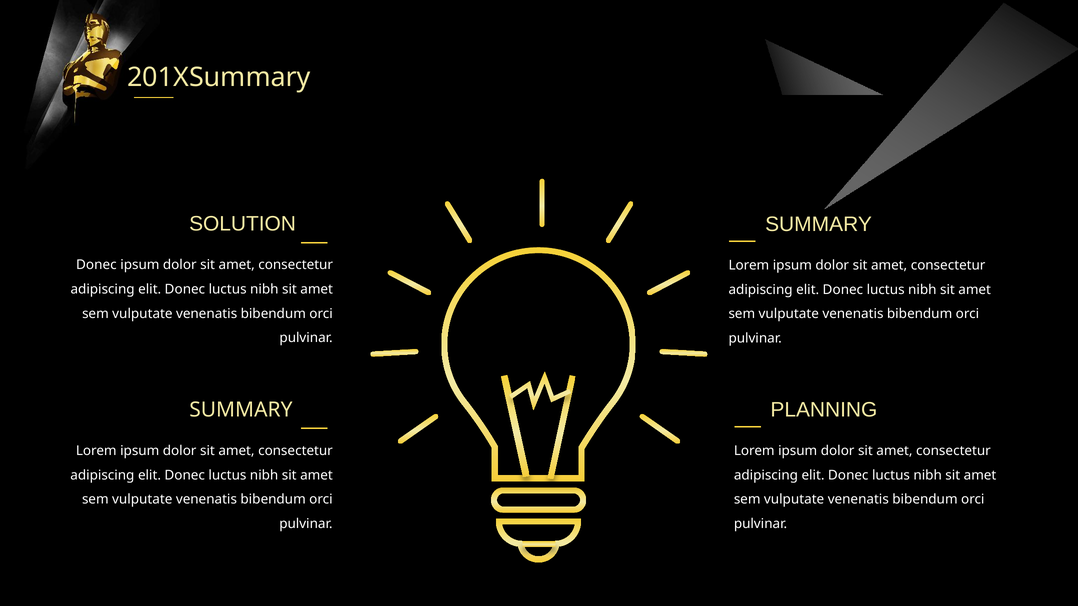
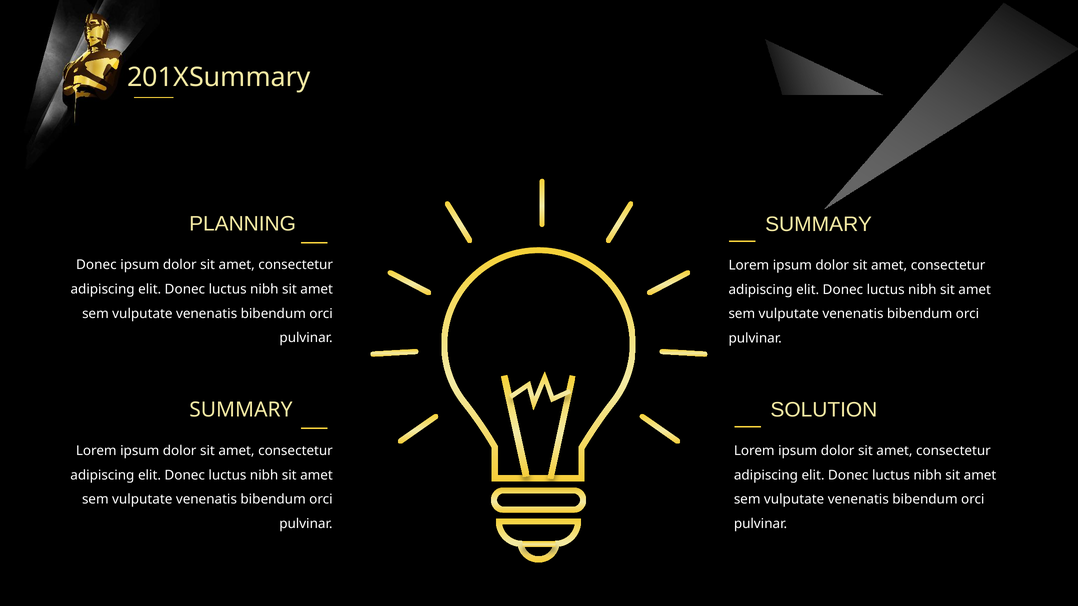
SOLUTION: SOLUTION -> PLANNING (243, 224)
PLANNING: PLANNING -> SOLUTION (824, 410)
